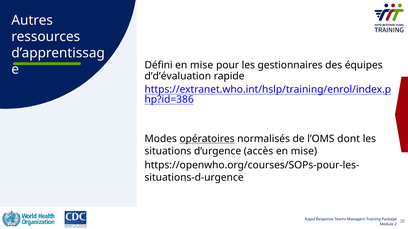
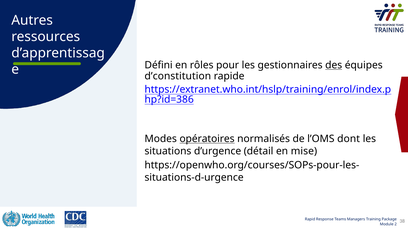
mise: mise -> rôles (202, 65)
des underline: none -> present (334, 65)
d’dʼévaluation: d’dʼévaluation -> d’constitution (178, 76)
accès: accès -> détail (259, 151)
